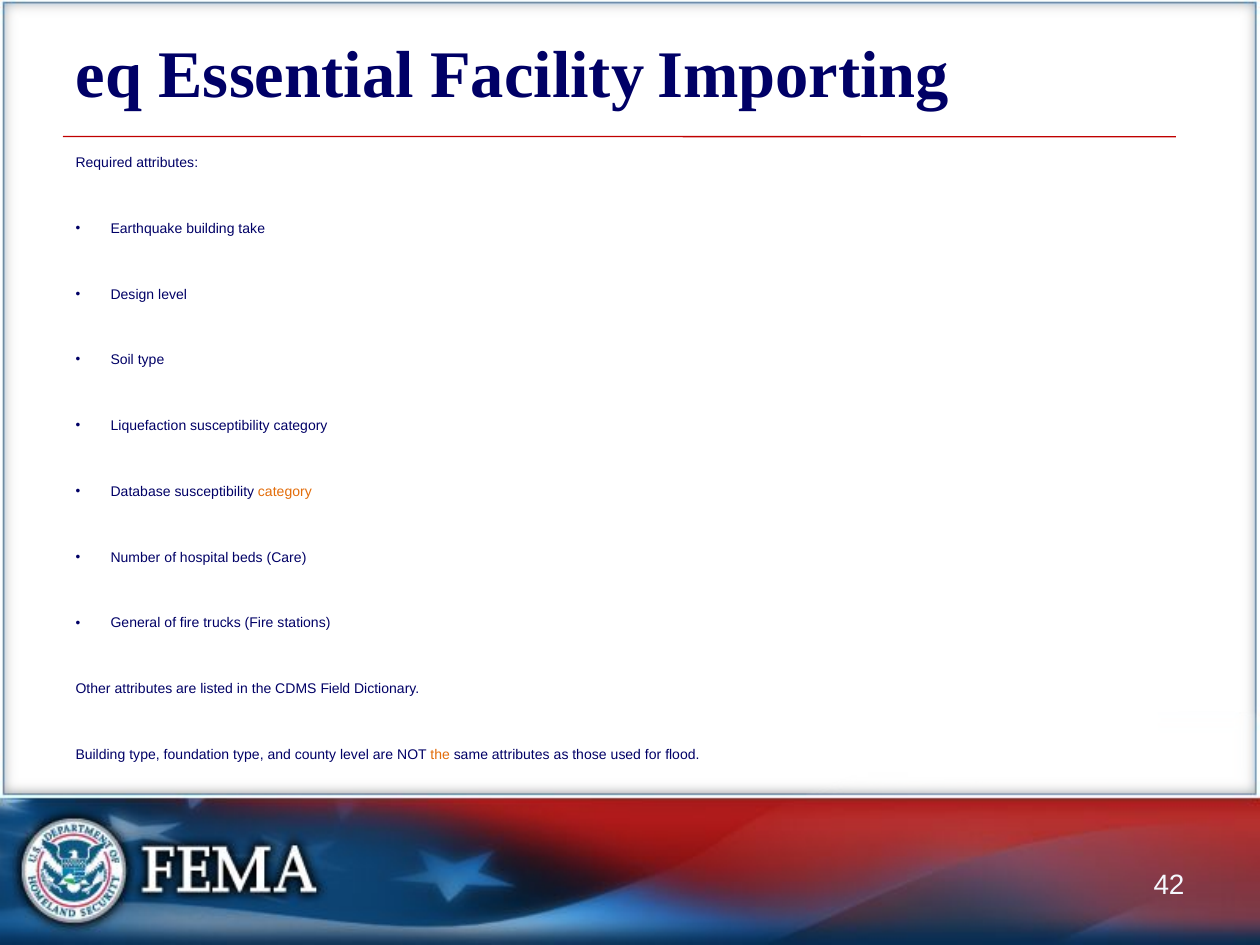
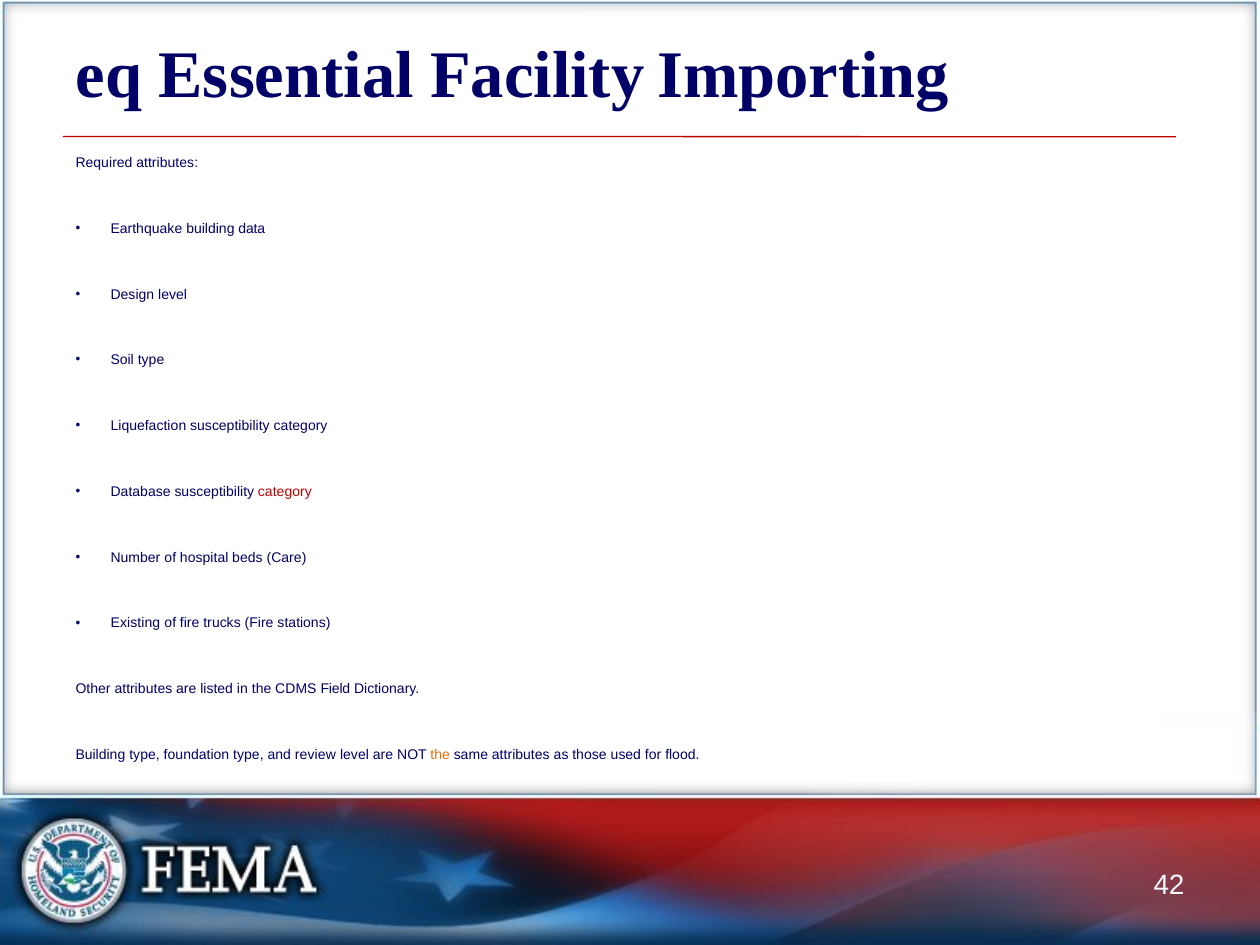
take: take -> data (252, 229)
category colour: orange -> red (285, 492)
General: General -> Existing (135, 623)
county: county -> review (315, 755)
